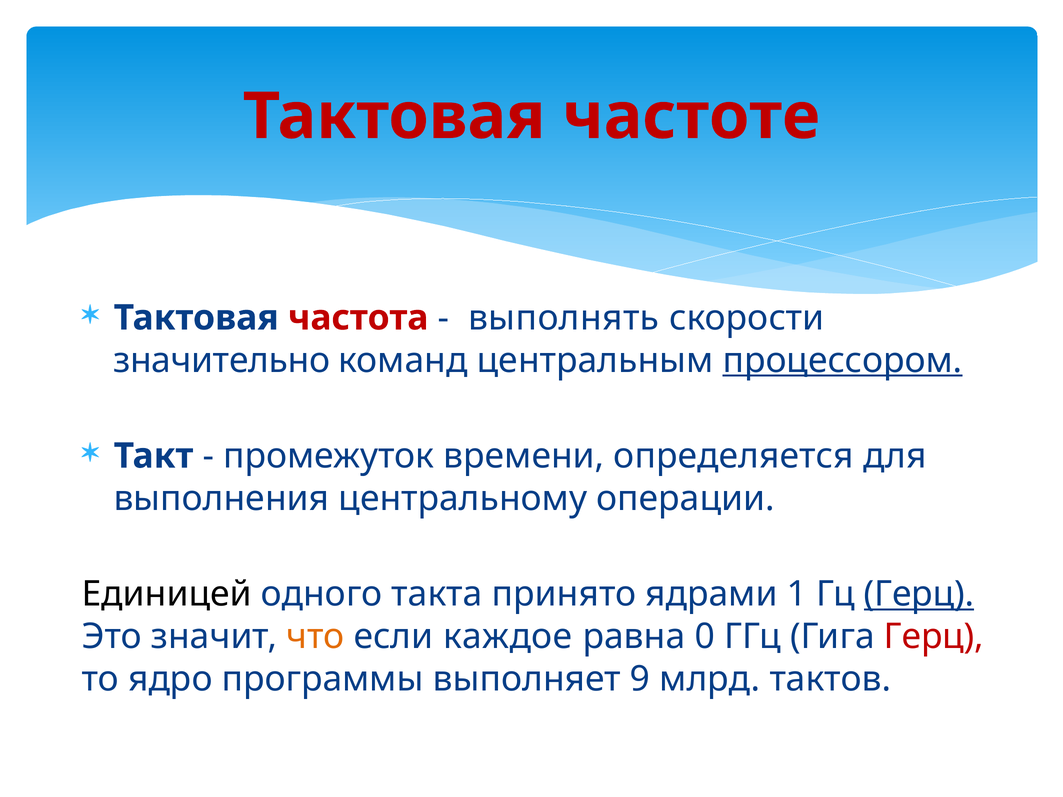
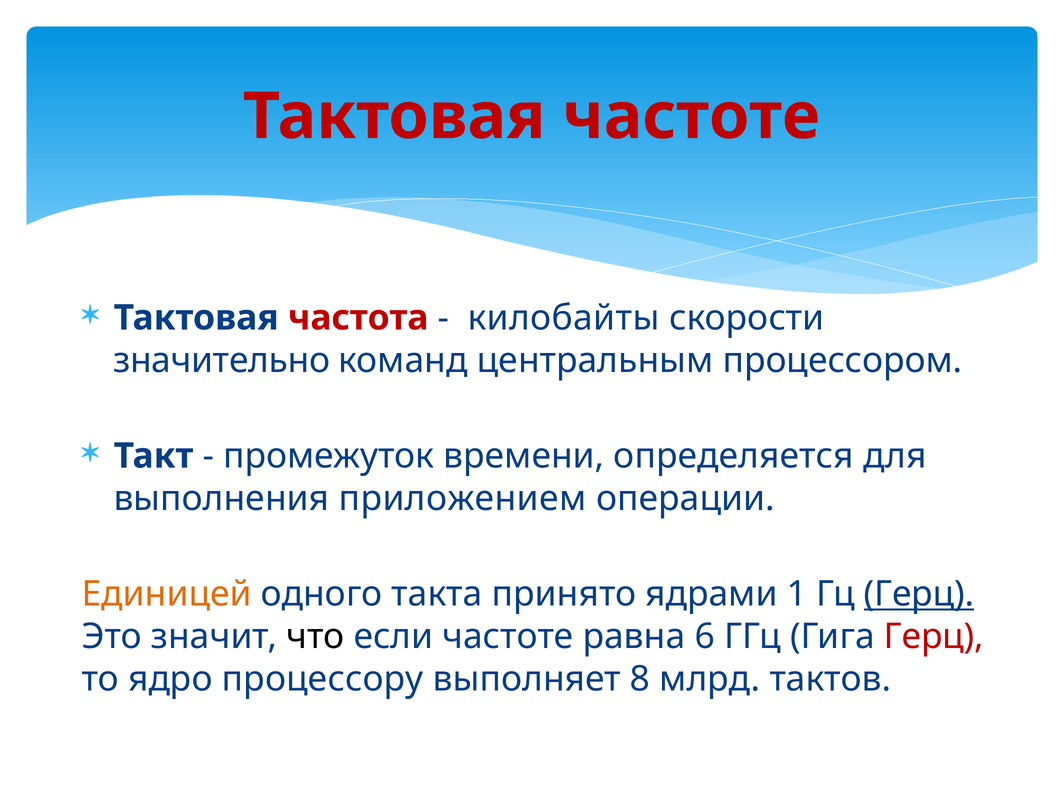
выполнять: выполнять -> килобайты (564, 318)
процессором underline: present -> none (843, 360)
центральному: центральному -> приложением (463, 499)
Единицей colour: black -> orange (167, 594)
что colour: orange -> black (315, 637)
если каждое: каждое -> частоте (508, 637)
0: 0 -> 6 (705, 637)
программы: программы -> процессору (323, 679)
9: 9 -> 8 (640, 679)
